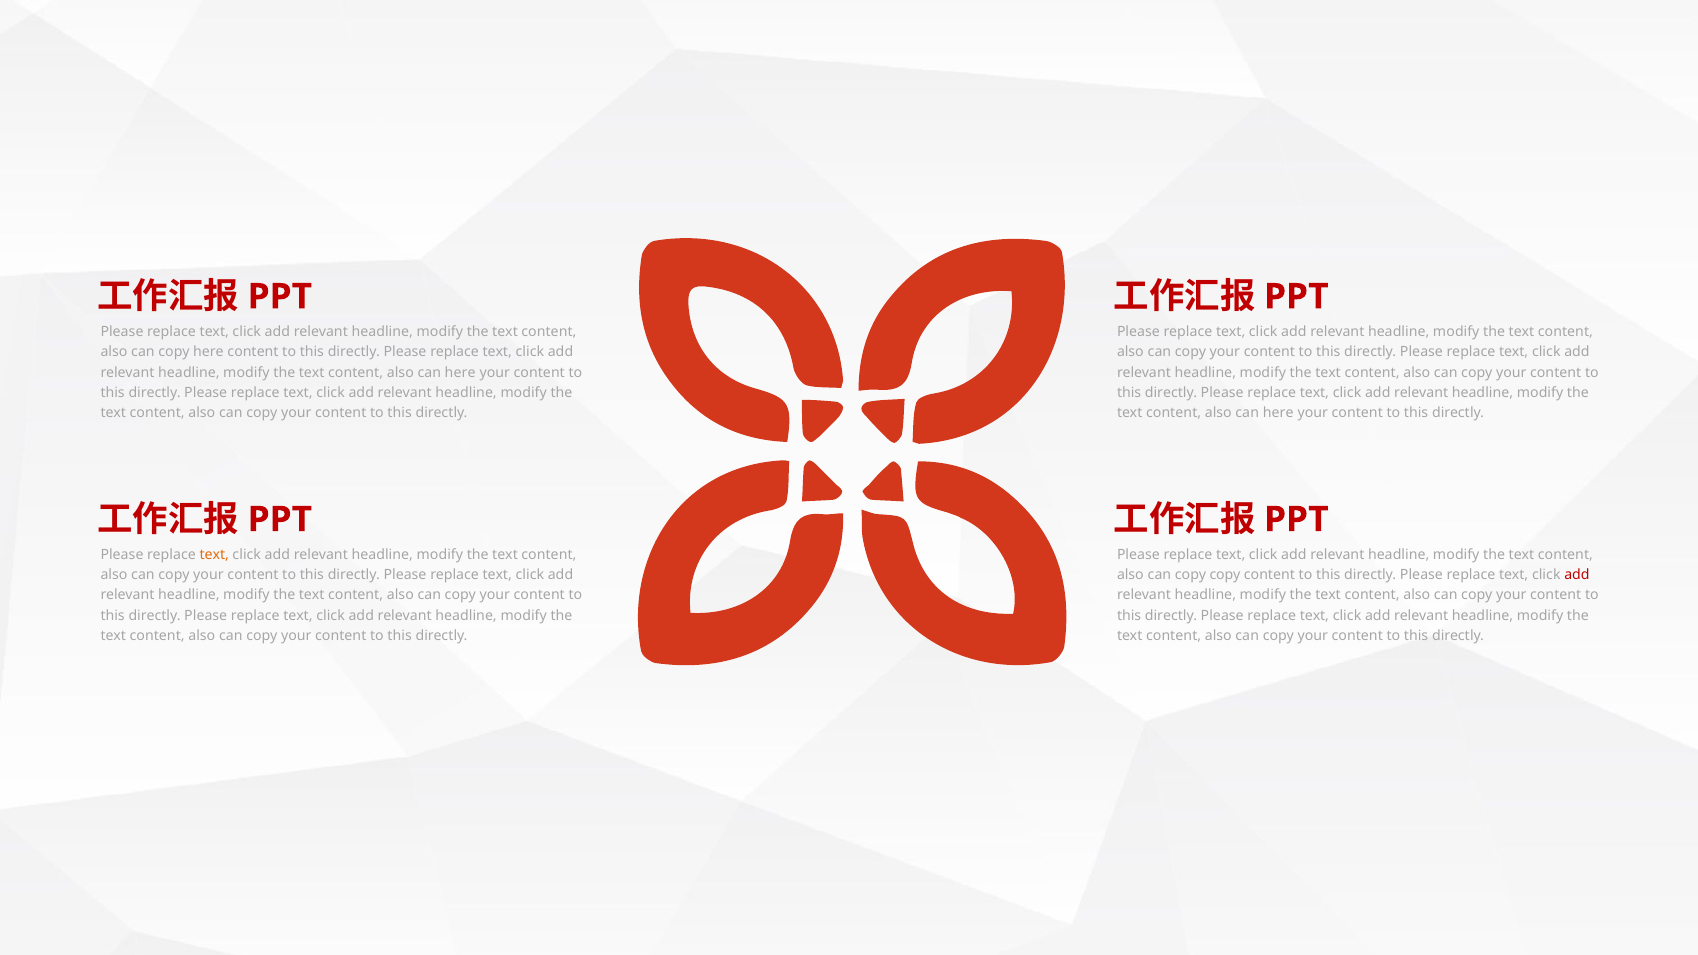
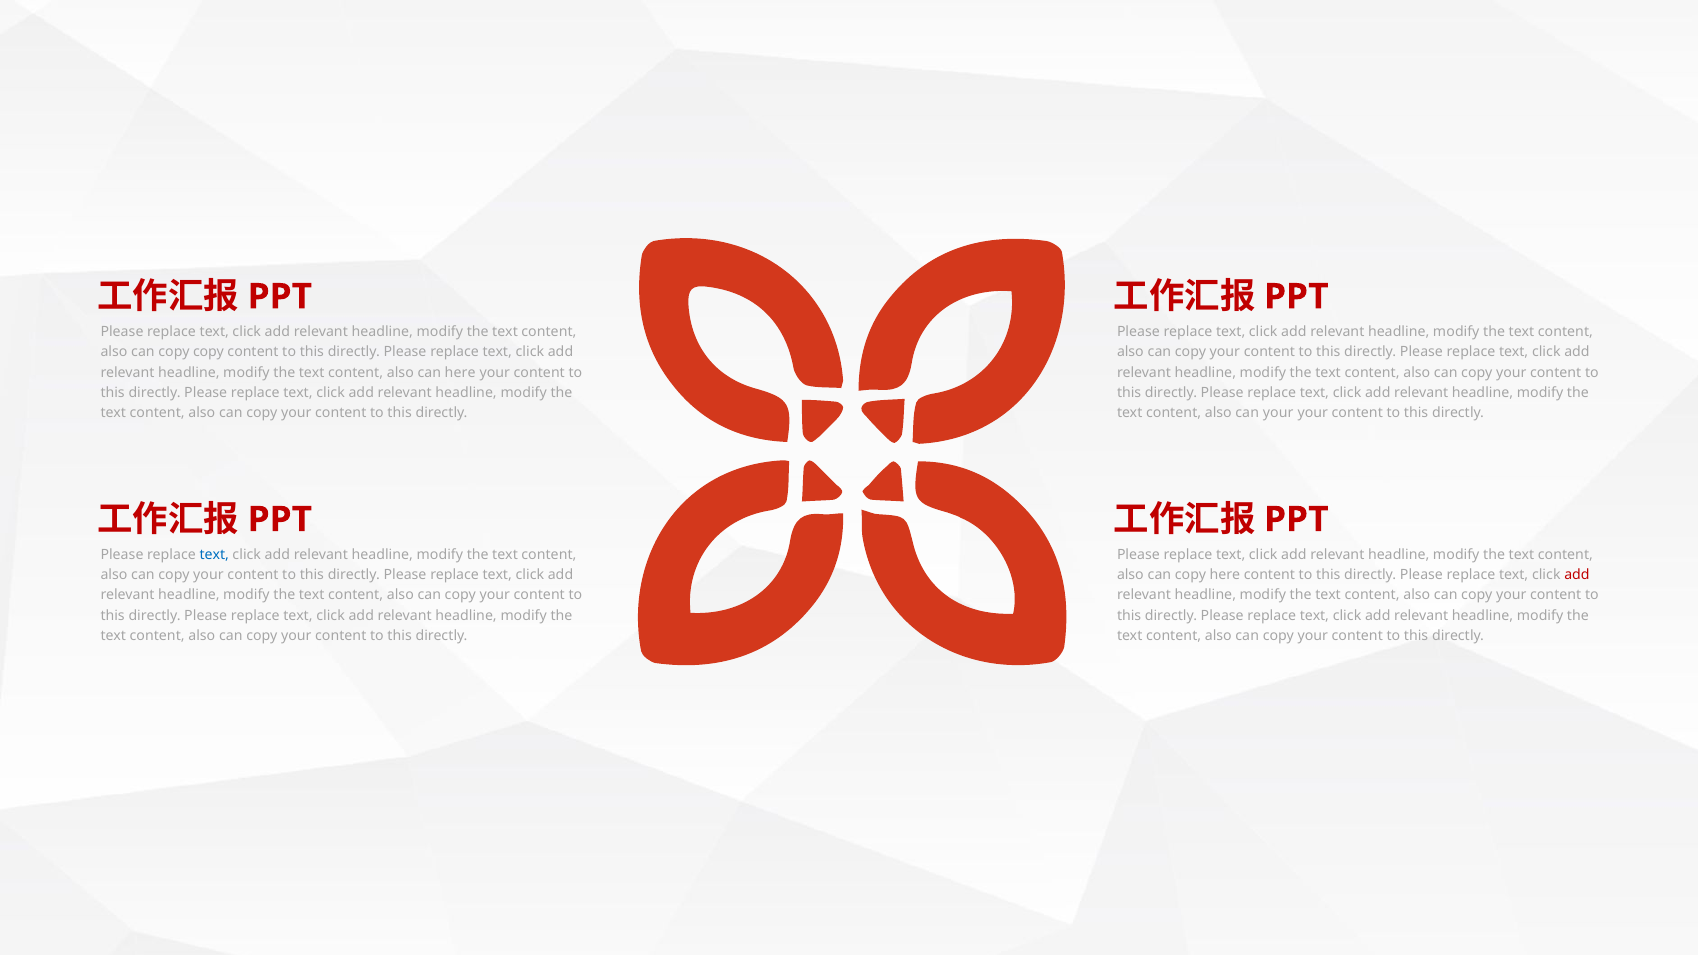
copy here: here -> copy (208, 352)
here: here -> your (1278, 413)
text colour: orange -> blue (214, 555)
copy copy: copy -> here (1225, 575)
